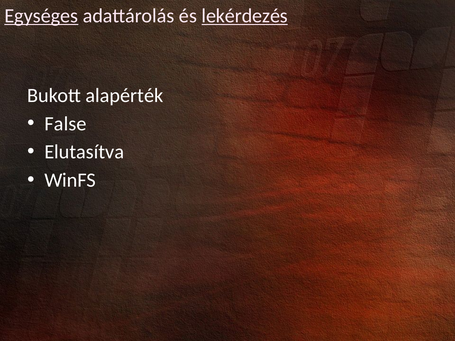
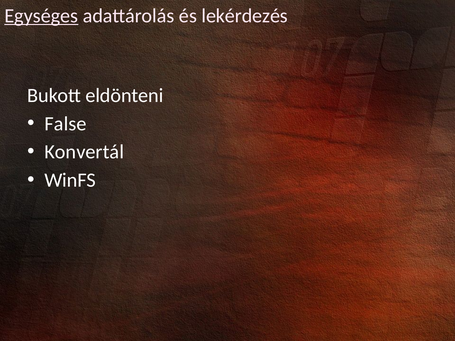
lekérdezés underline: present -> none (245, 16)
alapérték: alapérték -> eldönteni (124, 95)
Elutasítva: Elutasítva -> Konvertál (84, 152)
